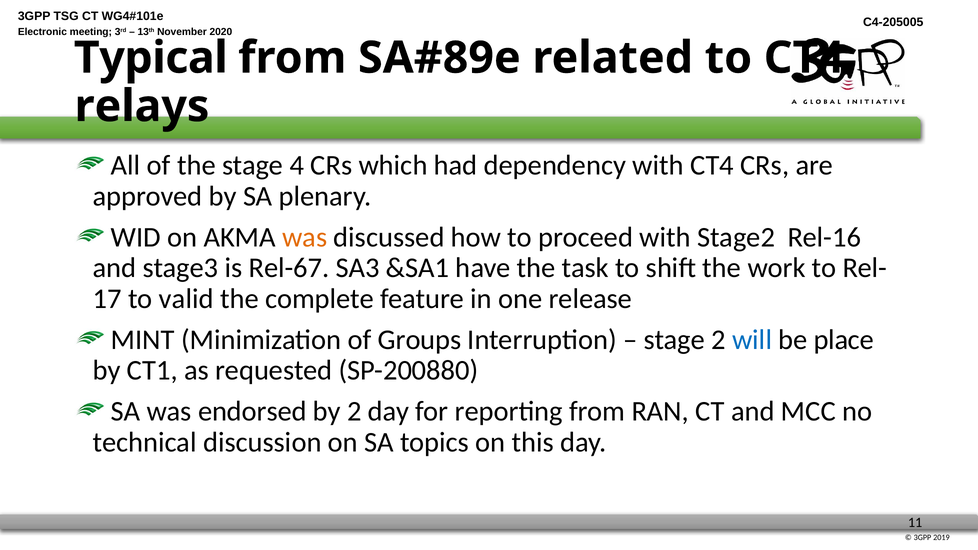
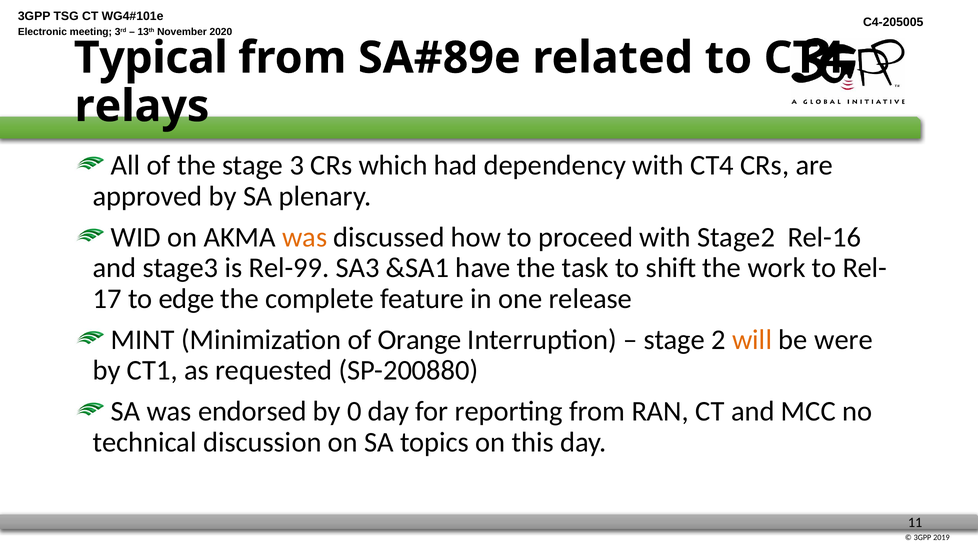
4: 4 -> 3 (297, 165)
Rel-67: Rel-67 -> Rel-99 (289, 268)
valid: valid -> edge (186, 299)
Groups: Groups -> Orange (420, 340)
will colour: blue -> orange (752, 340)
place: place -> were (844, 340)
by 2: 2 -> 0 (354, 412)
